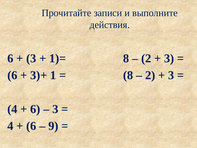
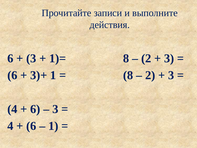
9: 9 -> 1 (53, 126)
